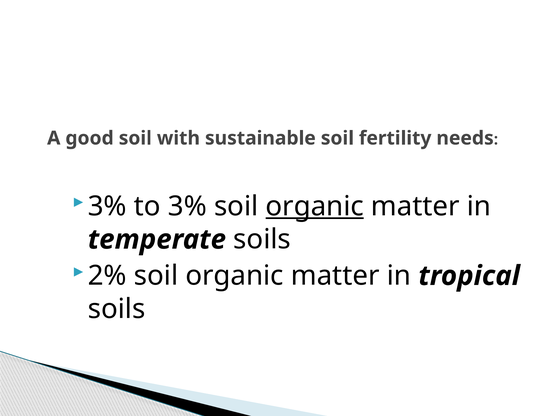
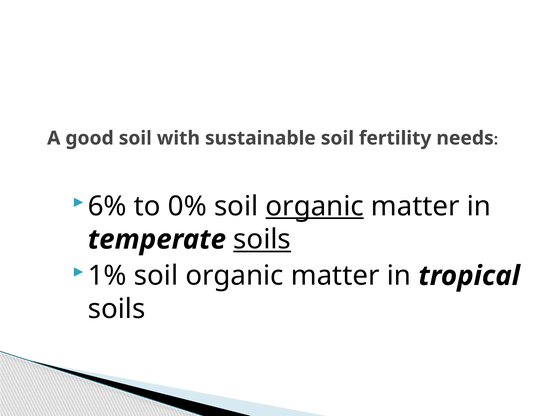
3%: 3% -> 6% (107, 206)
to 3%: 3% -> 0% (187, 206)
soils underline: none -> present (262, 240)
2%: 2% -> 1% (107, 276)
